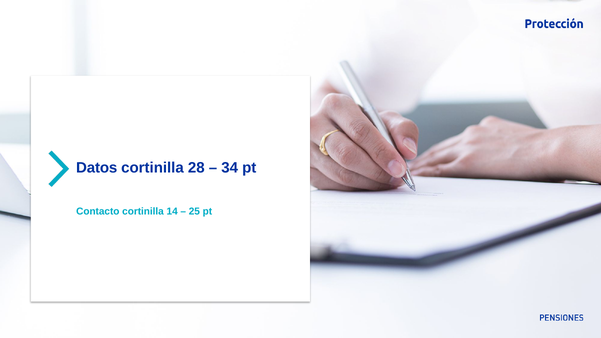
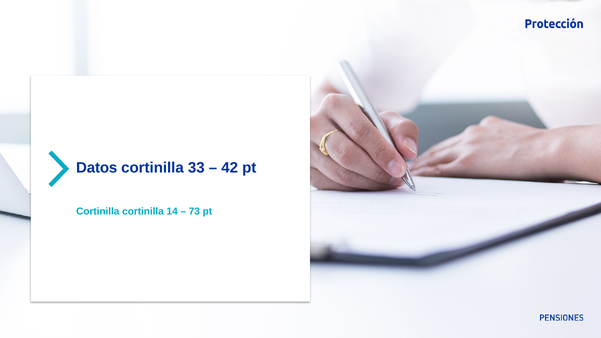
28: 28 -> 33 (196, 168)
34: 34 -> 42 (230, 168)
Contacto: Contacto -> Cortinilla (98, 212)
25: 25 -> 73 (194, 212)
